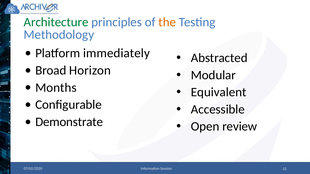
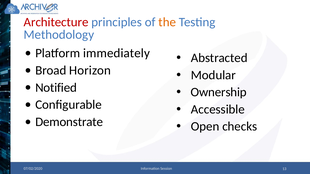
Architecture colour: green -> red (56, 22)
Months: Months -> Notified (56, 88)
Equivalent: Equivalent -> Ownership (219, 92)
review: review -> checks (240, 127)
